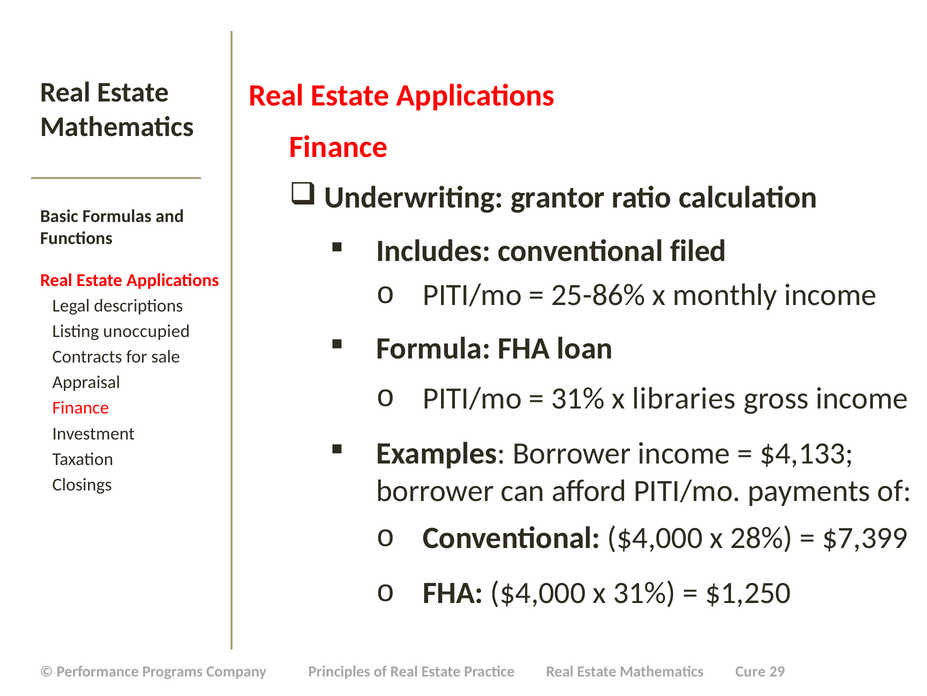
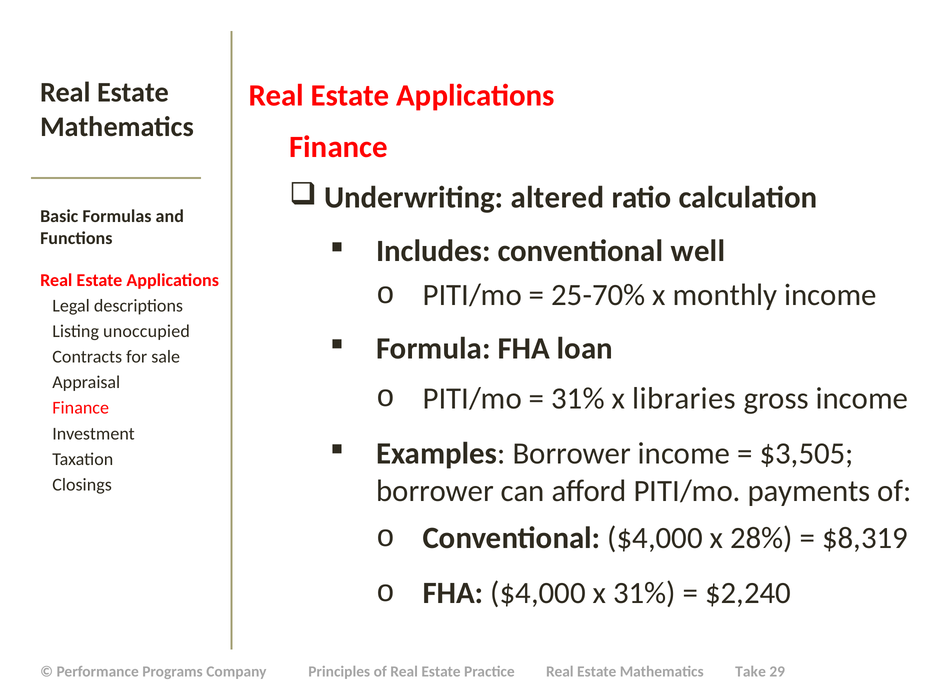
grantor: grantor -> altered (557, 197)
filed: filed -> well (698, 251)
25-86%: 25-86% -> 25-70% (598, 295)
$4,133: $4,133 -> $3,505 (807, 453)
$7,399: $7,399 -> $8,319 (865, 538)
$1,250: $1,250 -> $2,240 (748, 592)
Cure: Cure -> Take (751, 671)
